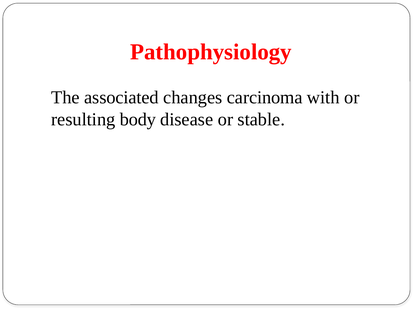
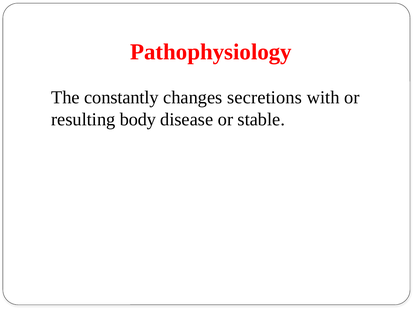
associated: associated -> constantly (122, 98)
carcinoma: carcinoma -> secretions (265, 98)
